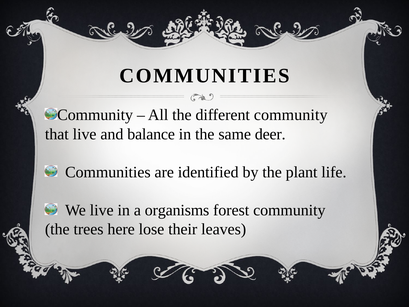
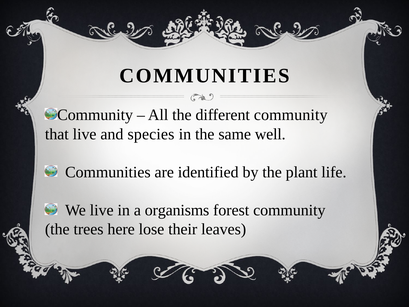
balance: balance -> species (151, 134)
deer: deer -> well (270, 134)
